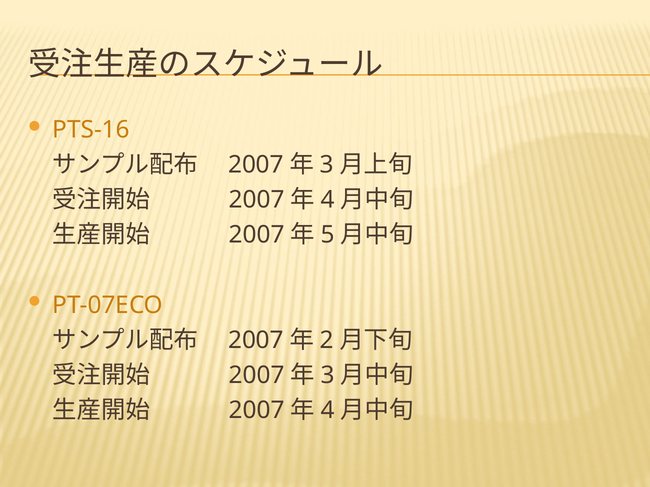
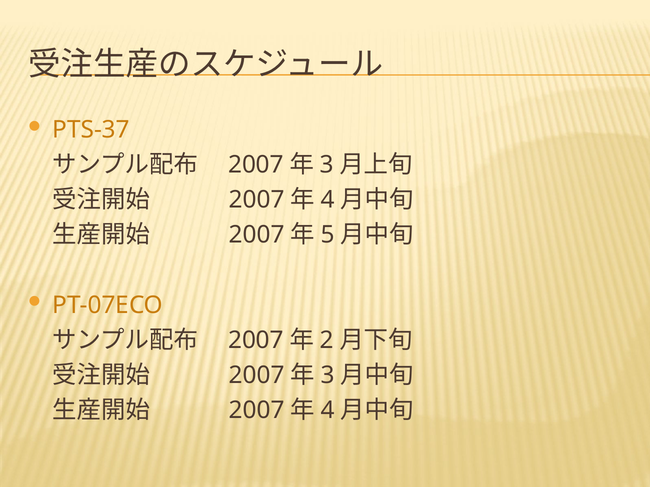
PTS-16: PTS-16 -> PTS-37 (91, 130)
